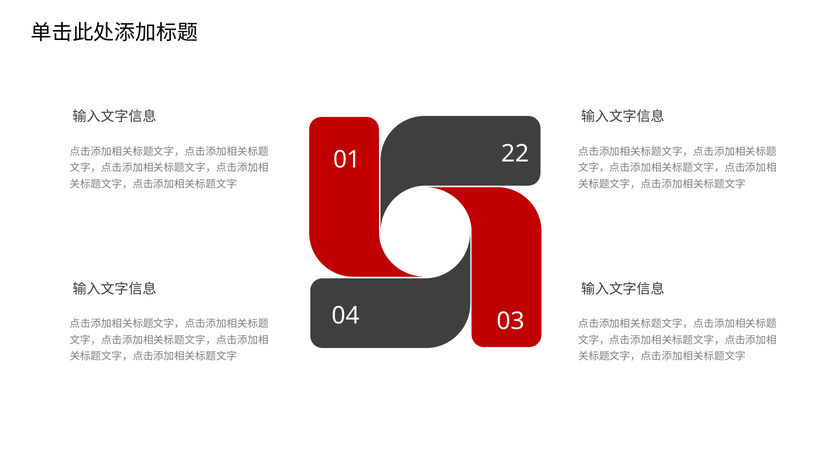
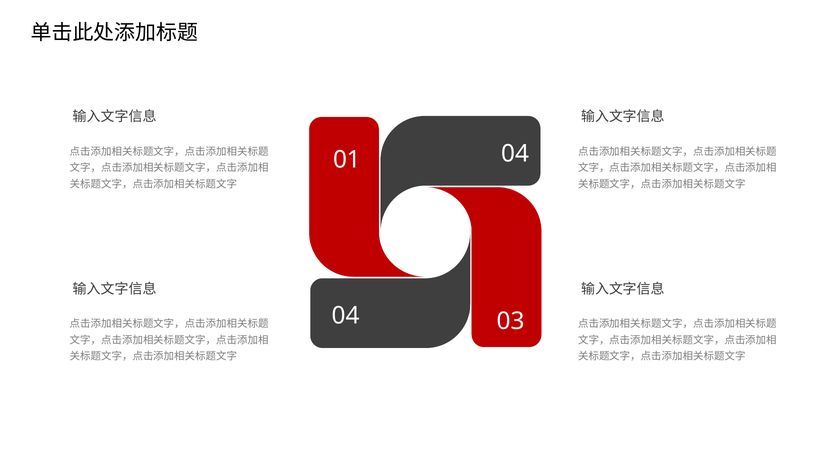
01 22: 22 -> 04 (515, 154)
